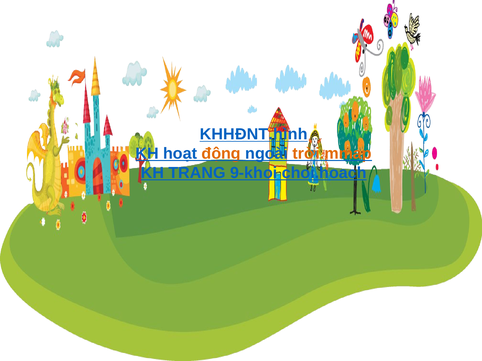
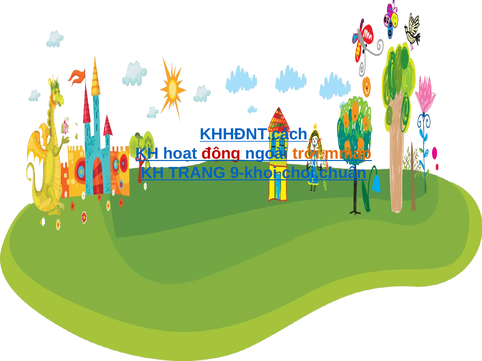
KHHĐNT.hình: KHHĐNT.hình -> KHHĐNT.cách (254, 134)
động colour: orange -> red (221, 154)
choi.hoach: choi.hoach -> choi.chuẩn (324, 173)
